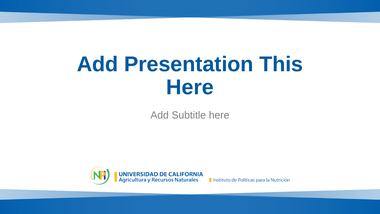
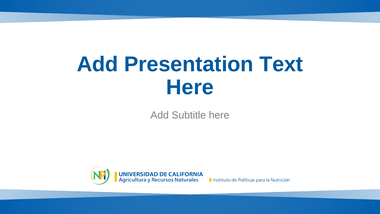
This: This -> Text (281, 64)
